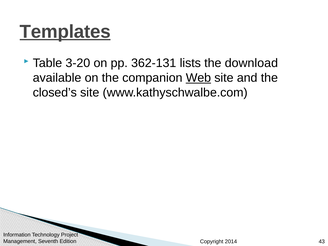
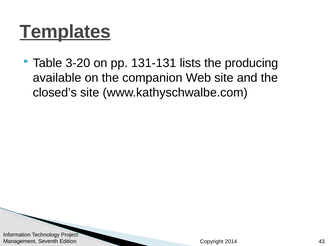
362-131: 362-131 -> 131-131 (154, 63)
download: download -> producing (251, 63)
Web underline: present -> none (198, 78)
